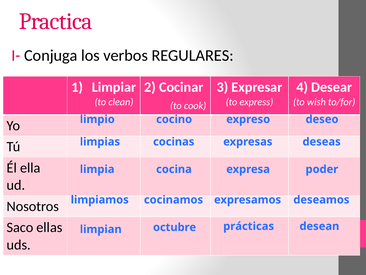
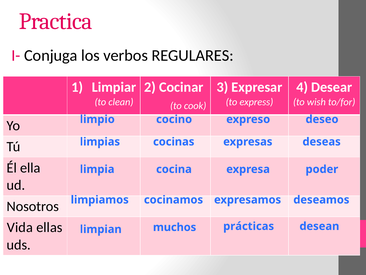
Saco: Saco -> Vida (20, 227)
octubre: octubre -> muchos (175, 227)
